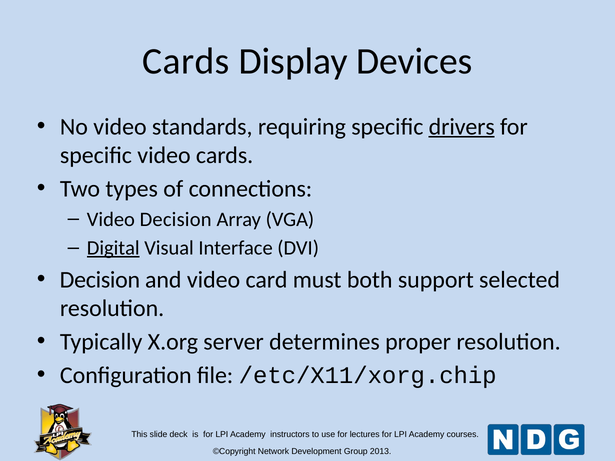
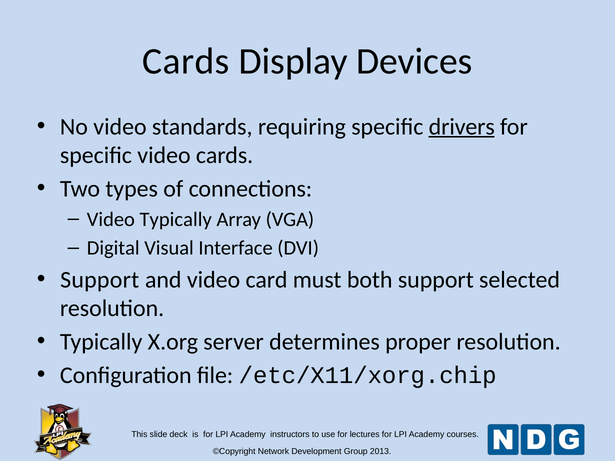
Video Decision: Decision -> Typically (176, 219)
Digital underline: present -> none (113, 248)
Decision: Decision -> Support (100, 280)
